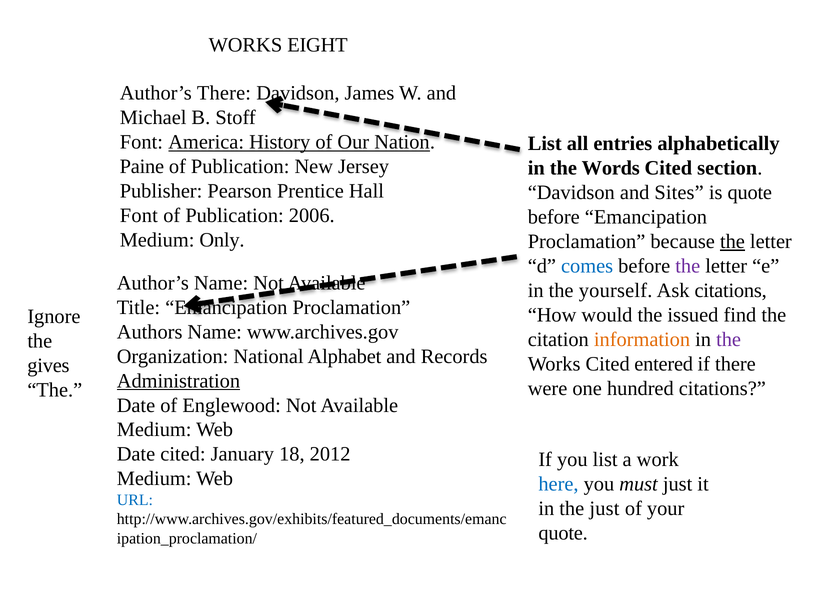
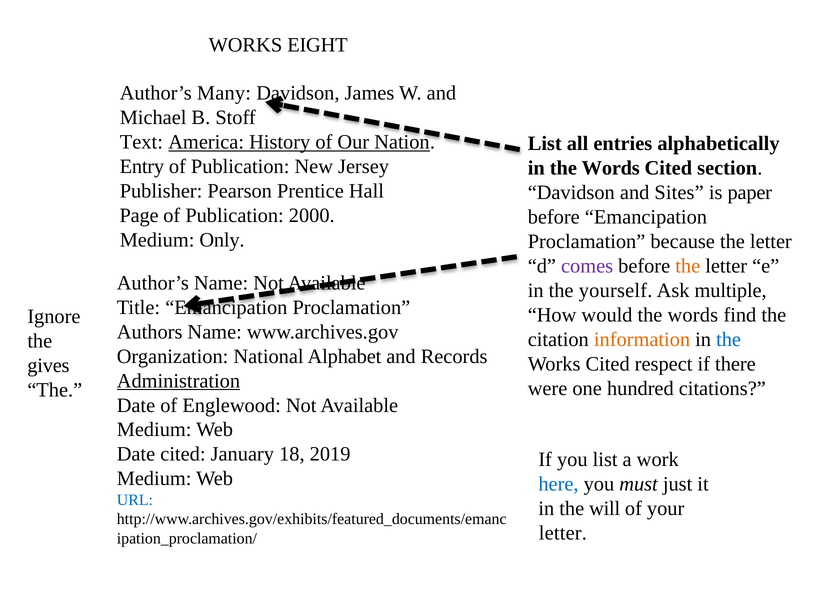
Author’s There: There -> Many (224, 93)
Font: Font -> Text (141, 142)
Paine: Paine -> Entry (142, 167)
is quote: quote -> paper (750, 193)
Font: Font -> Page (139, 216)
2006: 2006 -> 2000 (312, 216)
the underline: present -> none (732, 242)
comes colour: blue -> purple (587, 266)
the colour: purple -> orange (688, 266)
Ask citations: citations -> multiple (731, 290)
would the issued: issued -> words (693, 315)
the colour: purple -> blue (729, 339)
entered: entered -> respect (664, 364)
2012: 2012 -> 2019 (330, 454)
the just: just -> will (605, 509)
quote: quote -> letter (563, 533)
